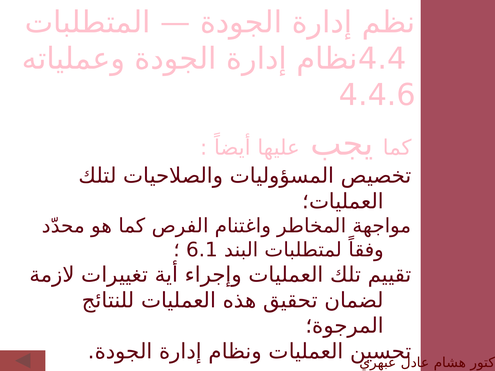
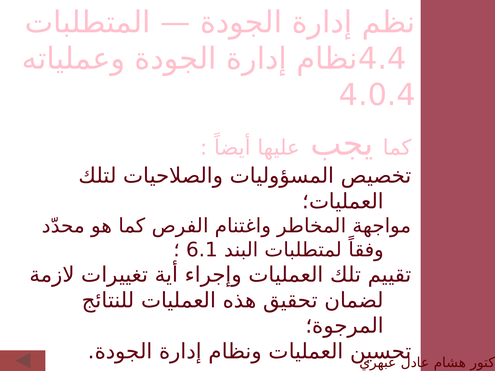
4.4.6: 4.4.6 -> 4.0.4 (377, 95)
